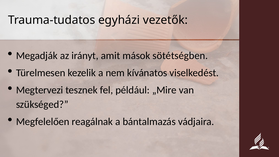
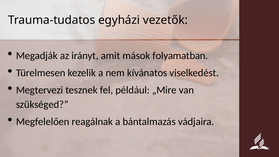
sötétségben: sötétségben -> folyamatban (180, 56)
